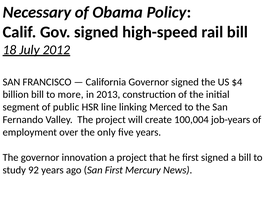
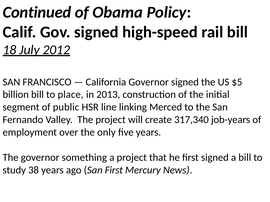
Necessary: Necessary -> Continued (37, 12)
$4: $4 -> $5 (237, 82)
more: more -> place (71, 95)
100,004: 100,004 -> 317,340 (191, 120)
innovation: innovation -> something (84, 158)
92: 92 -> 38 (34, 170)
